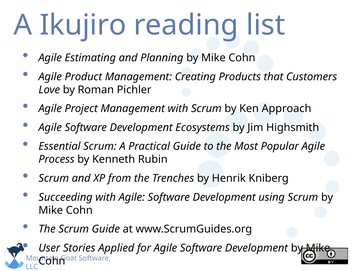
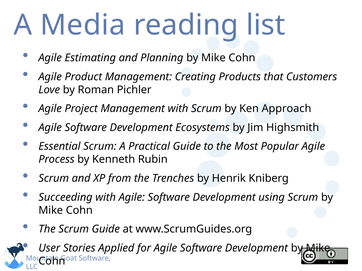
Ikujiro: Ikujiro -> Media (83, 25)
